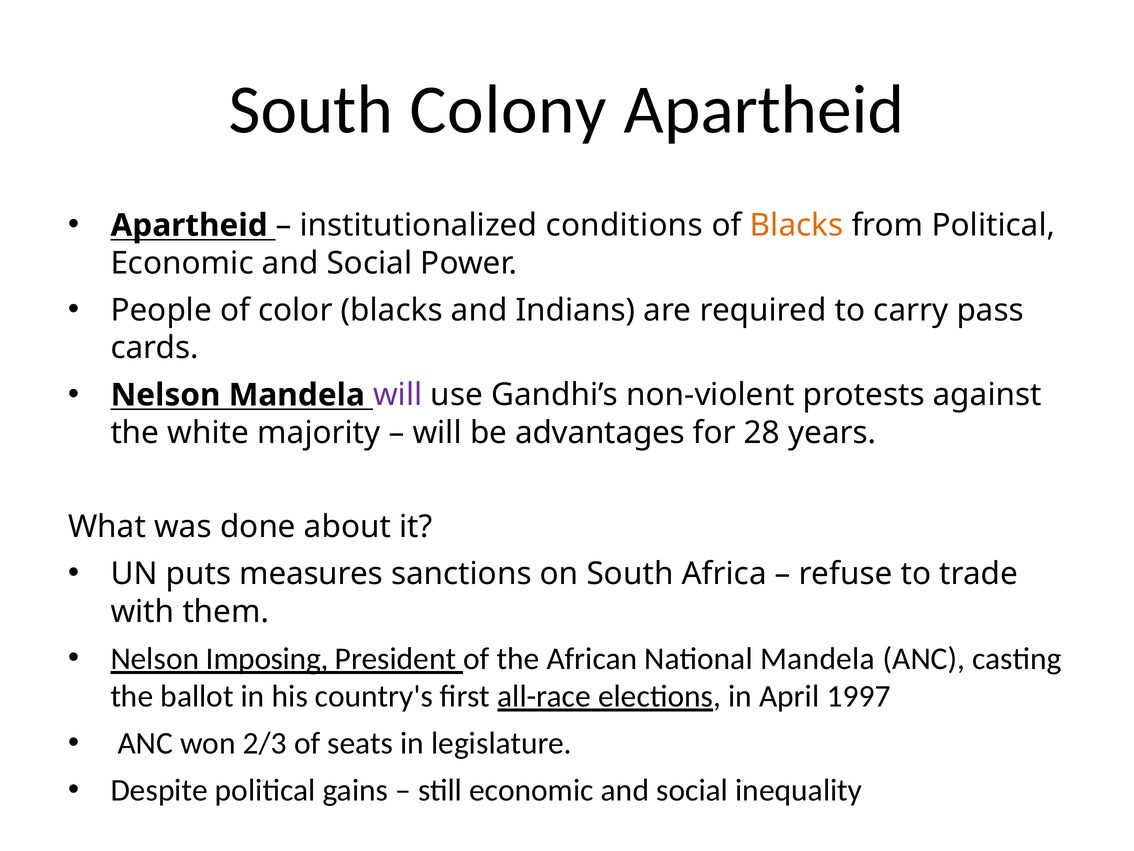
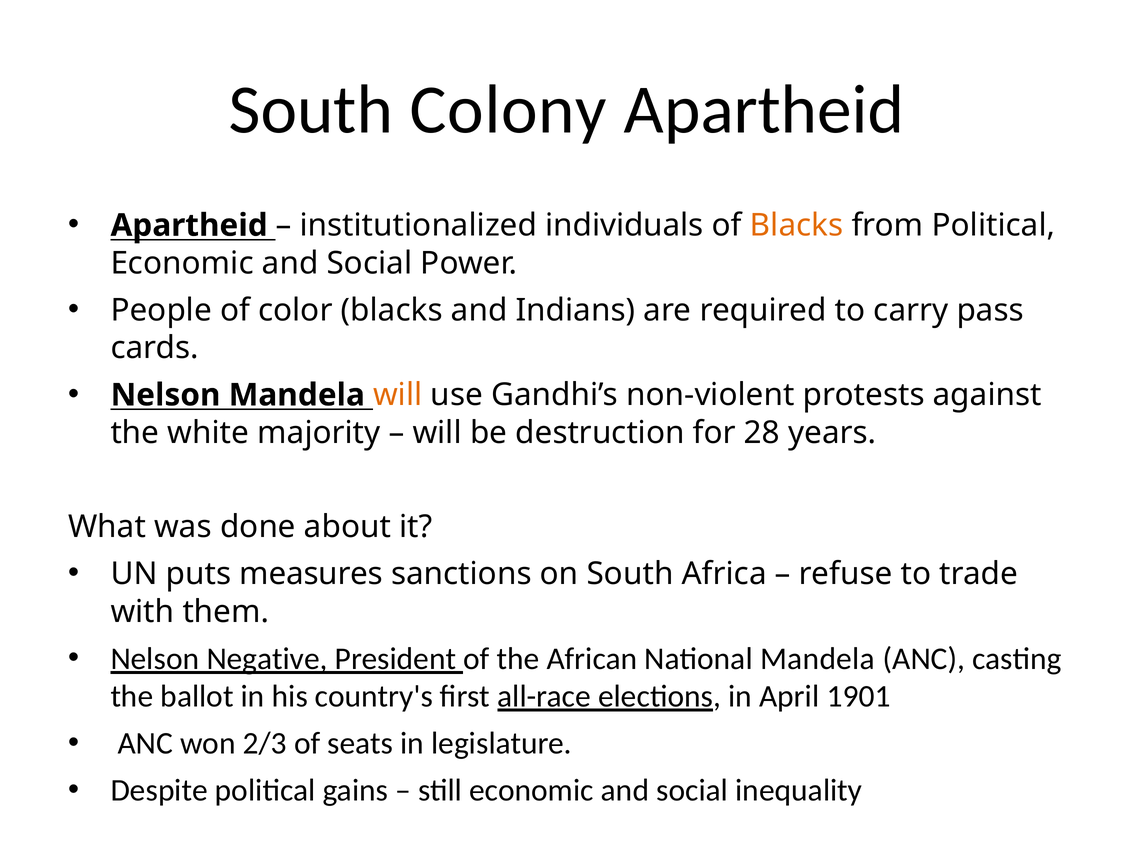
conditions: conditions -> individuals (624, 225)
will colour: purple -> orange (398, 395)
advantages: advantages -> destruction (600, 433)
Imposing: Imposing -> Negative (267, 658)
1997: 1997 -> 1901 (859, 696)
